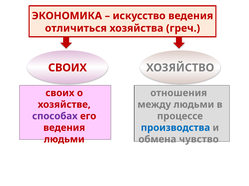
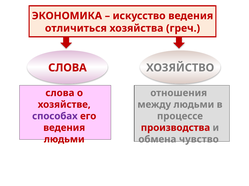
СВОИХ: СВОИХ -> СЛОВА (67, 68)
своих: своих -> слова (60, 93)
производства colour: blue -> red (175, 128)
